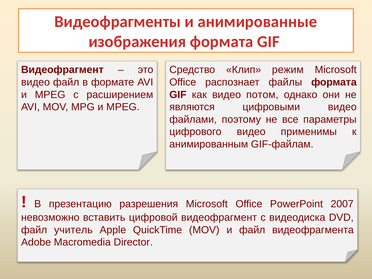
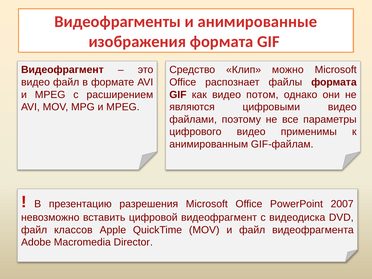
режим: режим -> можно (288, 70)
учитель: учитель -> классов (73, 230)
